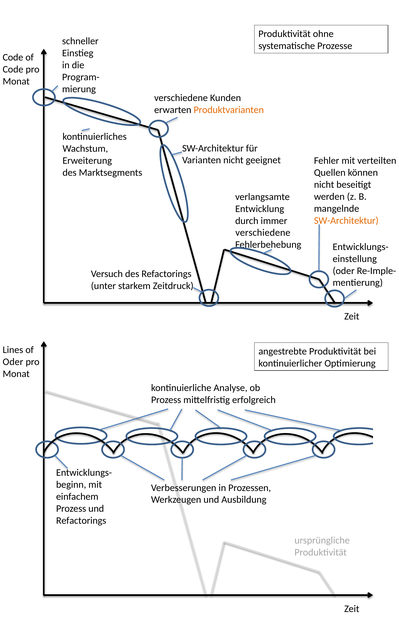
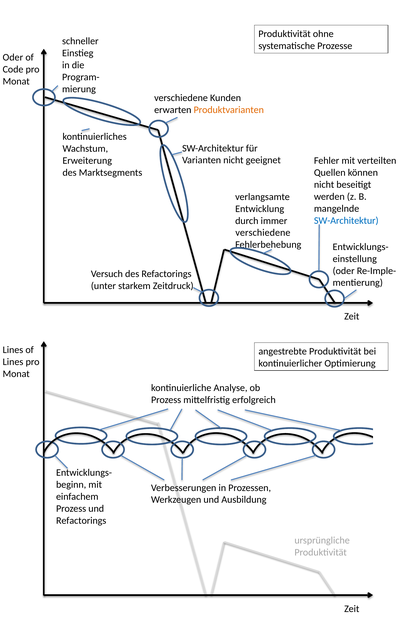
Code: Code -> Oder (13, 57)
SW-Architektur colour: orange -> blue (346, 220)
Oder: Oder -> Lines (13, 362)
